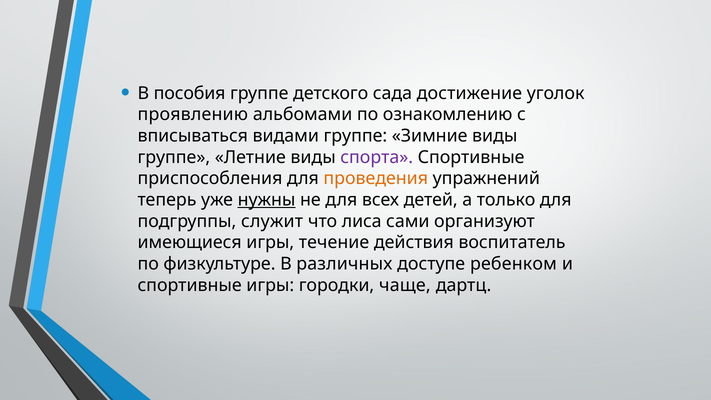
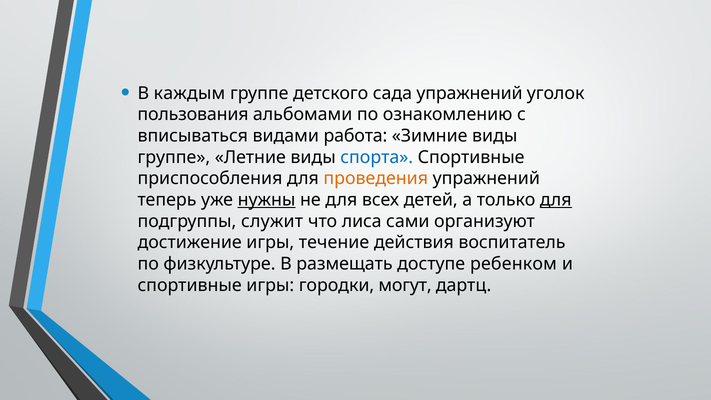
пособия: пособия -> каждым (189, 93)
сада достижение: достижение -> упражнений (470, 93)
проявлению: проявлению -> пользования (193, 114)
видами группе: группе -> работа (355, 136)
спорта colour: purple -> blue (377, 157)
для underline: none -> present (556, 200)
имеющиеся: имеющиеся -> достижение (190, 242)
различных: различных -> размещать (344, 264)
чаще: чаще -> могут (405, 285)
